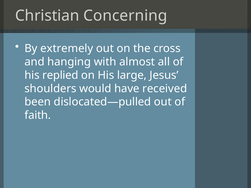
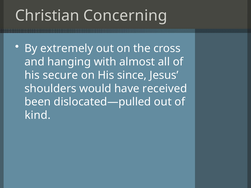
replied: replied -> secure (60, 75)
large: large -> since (132, 75)
faith: faith -> kind (38, 115)
